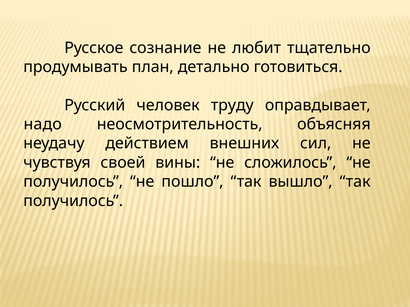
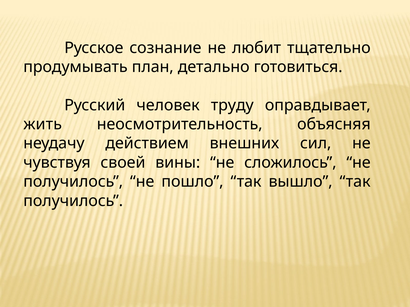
надо: надо -> жить (43, 125)
